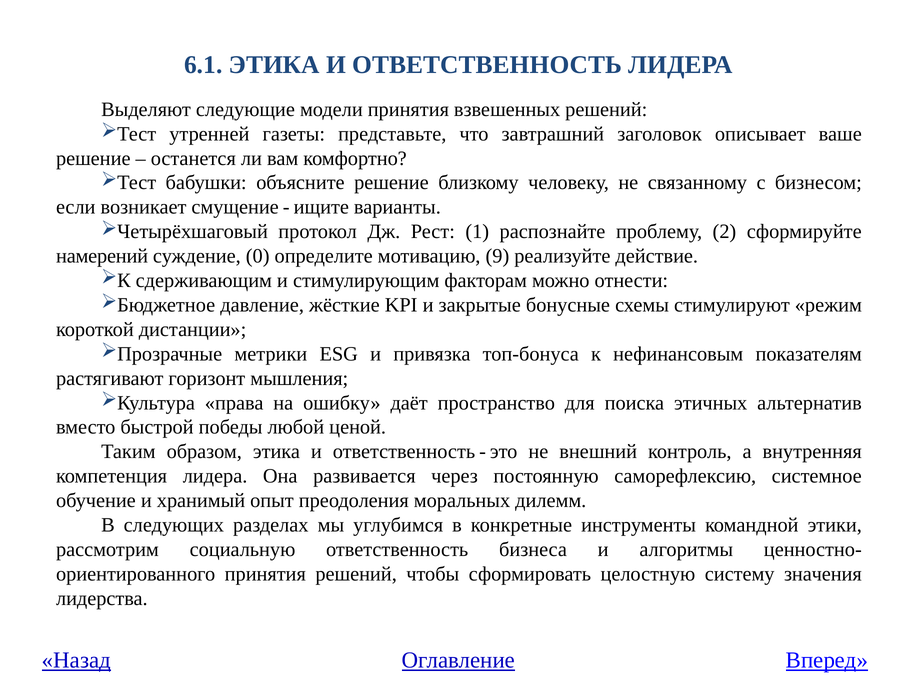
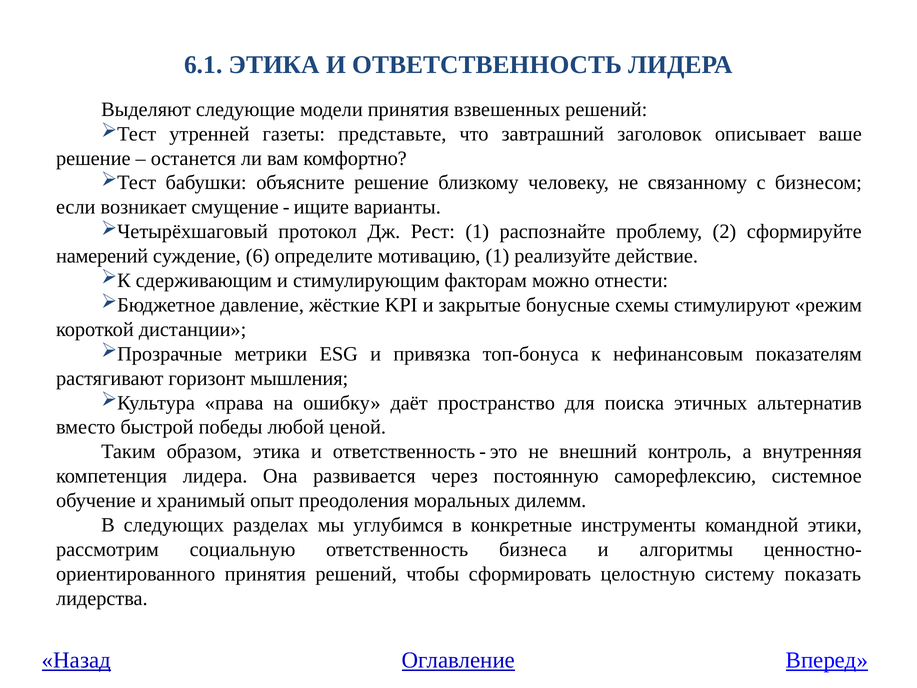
0: 0 -> 6 (258, 256)
мотивацию 9: 9 -> 1 (497, 256)
значения: значения -> показать (823, 574)
